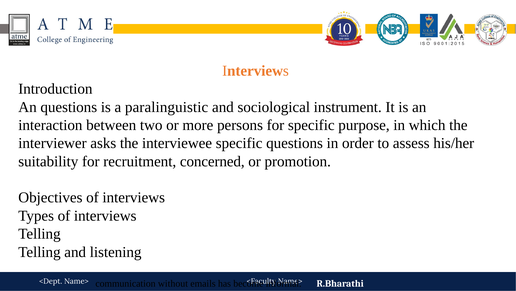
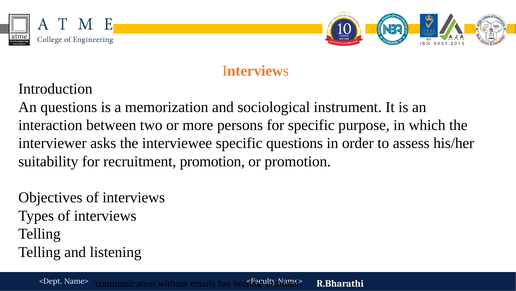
paralinguistic: paralinguistic -> memorization (167, 107)
recruitment concerned: concerned -> promotion (212, 161)
